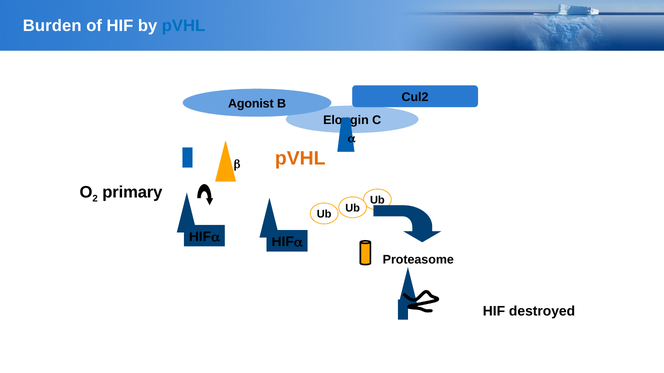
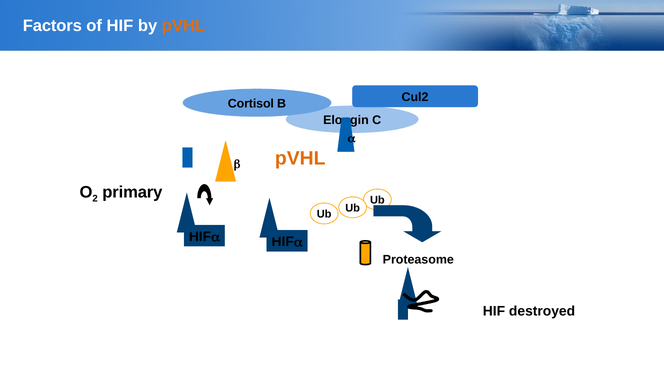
Burden: Burden -> Factors (52, 26)
pVHL colour: blue -> orange (184, 26)
Agonist: Agonist -> Cortisol (251, 104)
